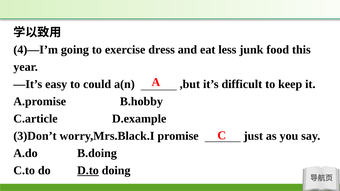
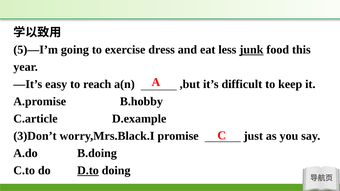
4)—I’m: 4)—I’m -> 5)—I’m (36, 50)
junk underline: none -> present (251, 50)
could: could -> reach (97, 84)
